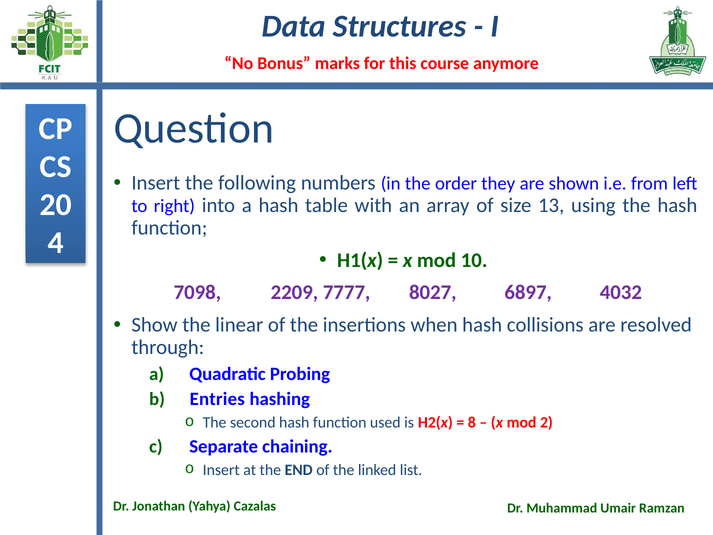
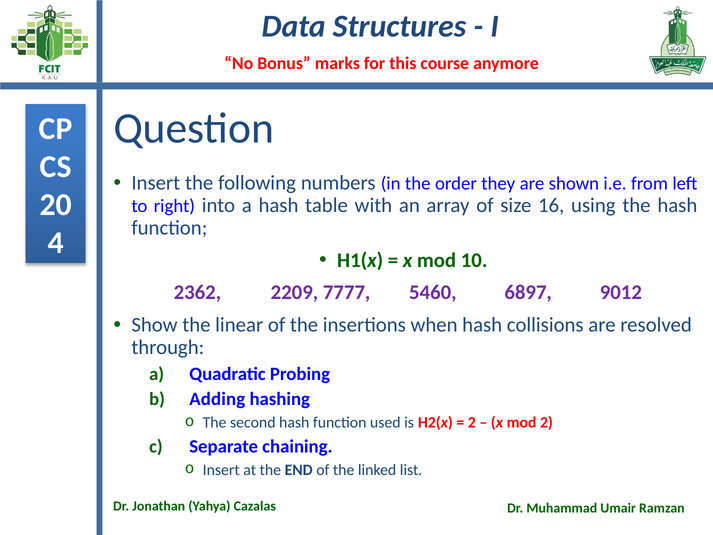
13: 13 -> 16 (551, 205)
7098: 7098 -> 2362 (197, 292)
8027: 8027 -> 5460 (433, 292)
4032: 4032 -> 9012 (621, 292)
Entries: Entries -> Adding (217, 399)
8: 8 -> 2 (472, 423)
